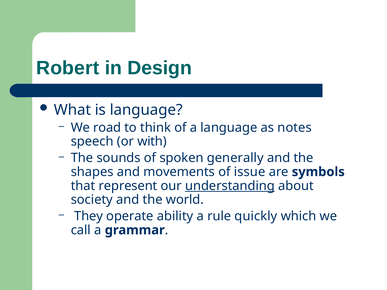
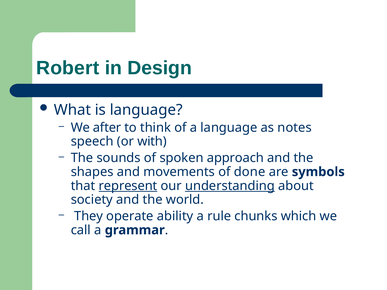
road: road -> after (107, 128)
generally: generally -> approach (235, 158)
issue: issue -> done (250, 172)
represent underline: none -> present (128, 186)
quickly: quickly -> chunks (256, 216)
